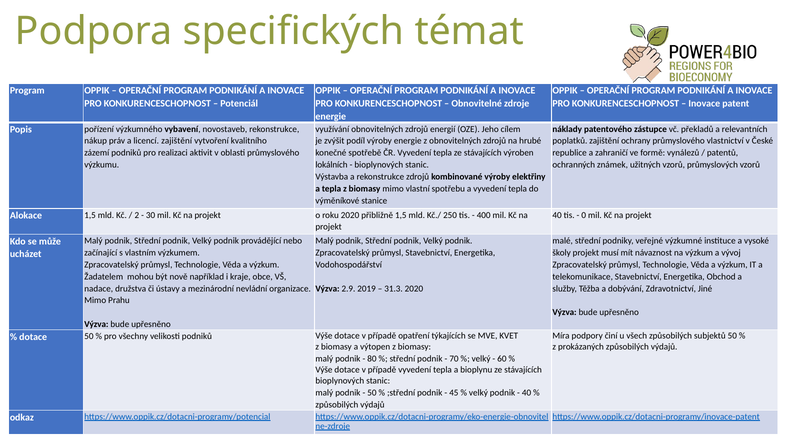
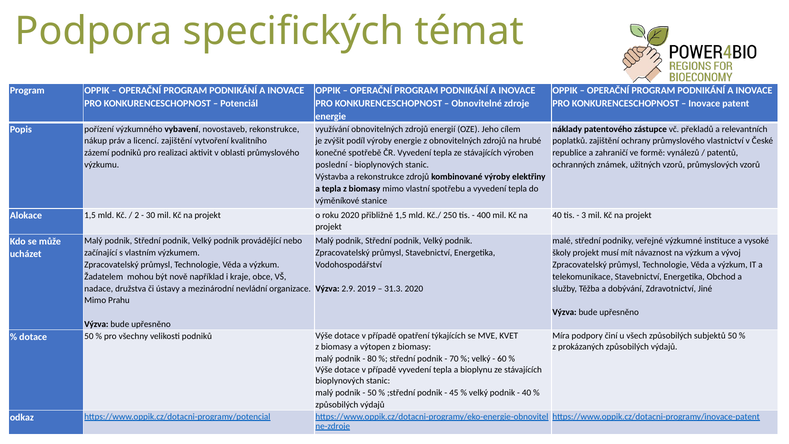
lokálních: lokálních -> poslední (331, 165)
0: 0 -> 3 (584, 215)
